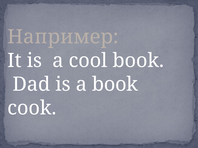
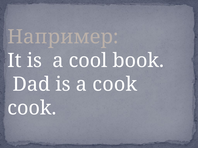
a book: book -> cook (115, 85)
